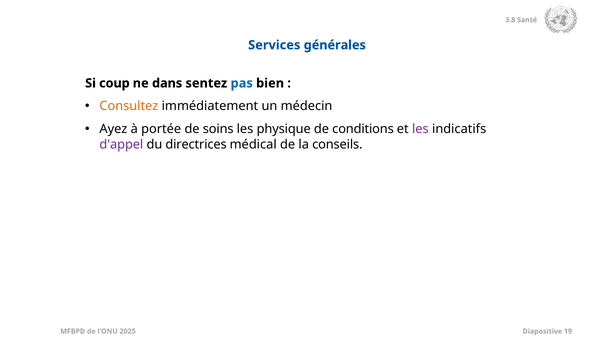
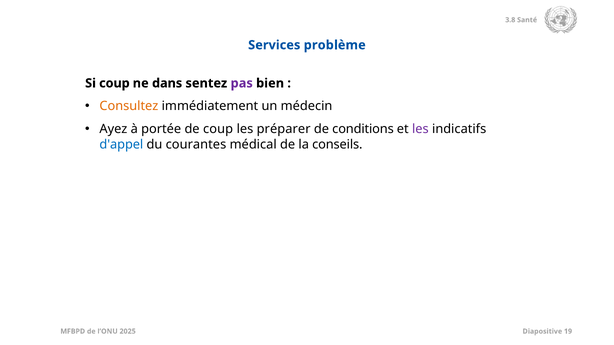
générales: générales -> problème (335, 45)
pas colour: blue -> purple (242, 83)
de soins: soins -> coup (218, 129)
physique: physique -> préparer (284, 129)
d'appel colour: purple -> blue (121, 145)
directrices: directrices -> courantes (196, 145)
